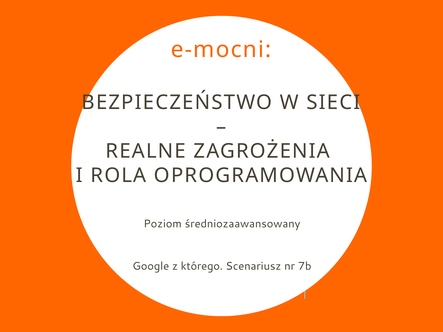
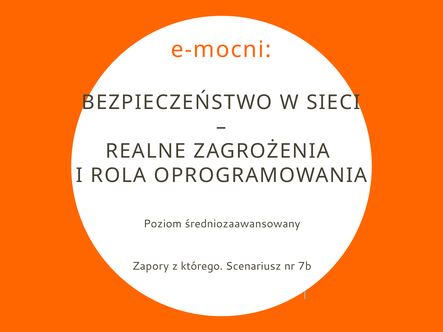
Google: Google -> Zapory (151, 266)
